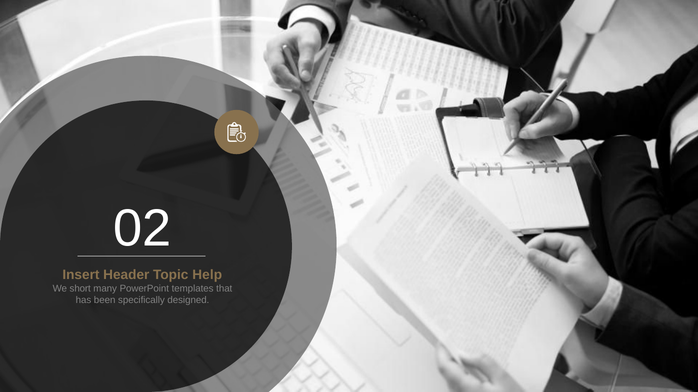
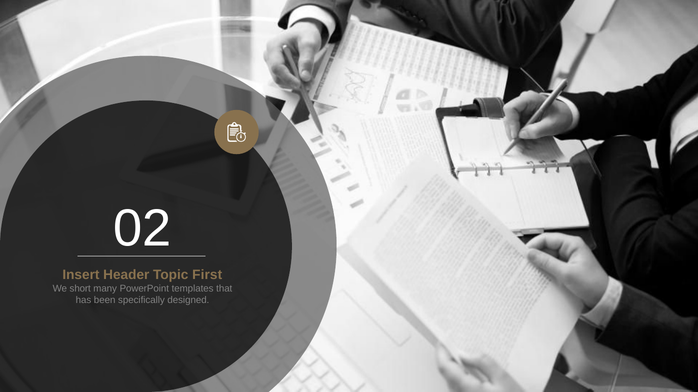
Help: Help -> First (207, 275)
